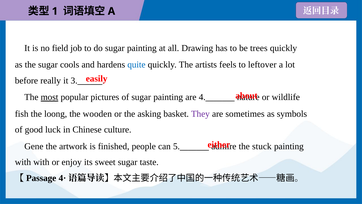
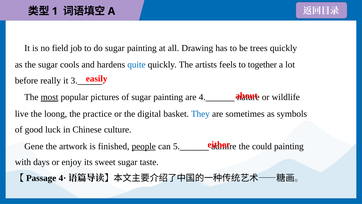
leftover: leftover -> together (262, 65)
fish: fish -> live (22, 114)
wooden: wooden -> practice (97, 114)
asking: asking -> digital (149, 114)
They colour: purple -> blue (200, 114)
people underline: none -> present (144, 146)
stuck: stuck -> could (262, 146)
with with: with -> days (41, 162)
